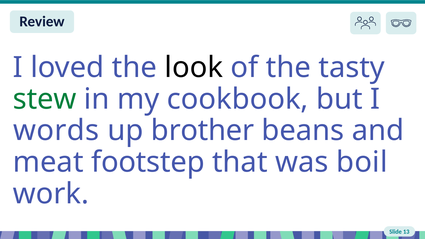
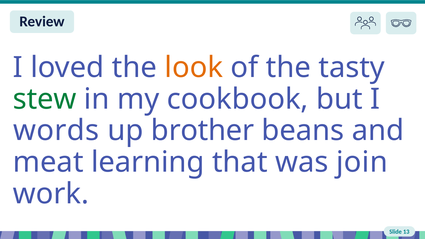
look colour: black -> orange (194, 68)
footstep: footstep -> learning (148, 162)
boil: boil -> join (362, 162)
